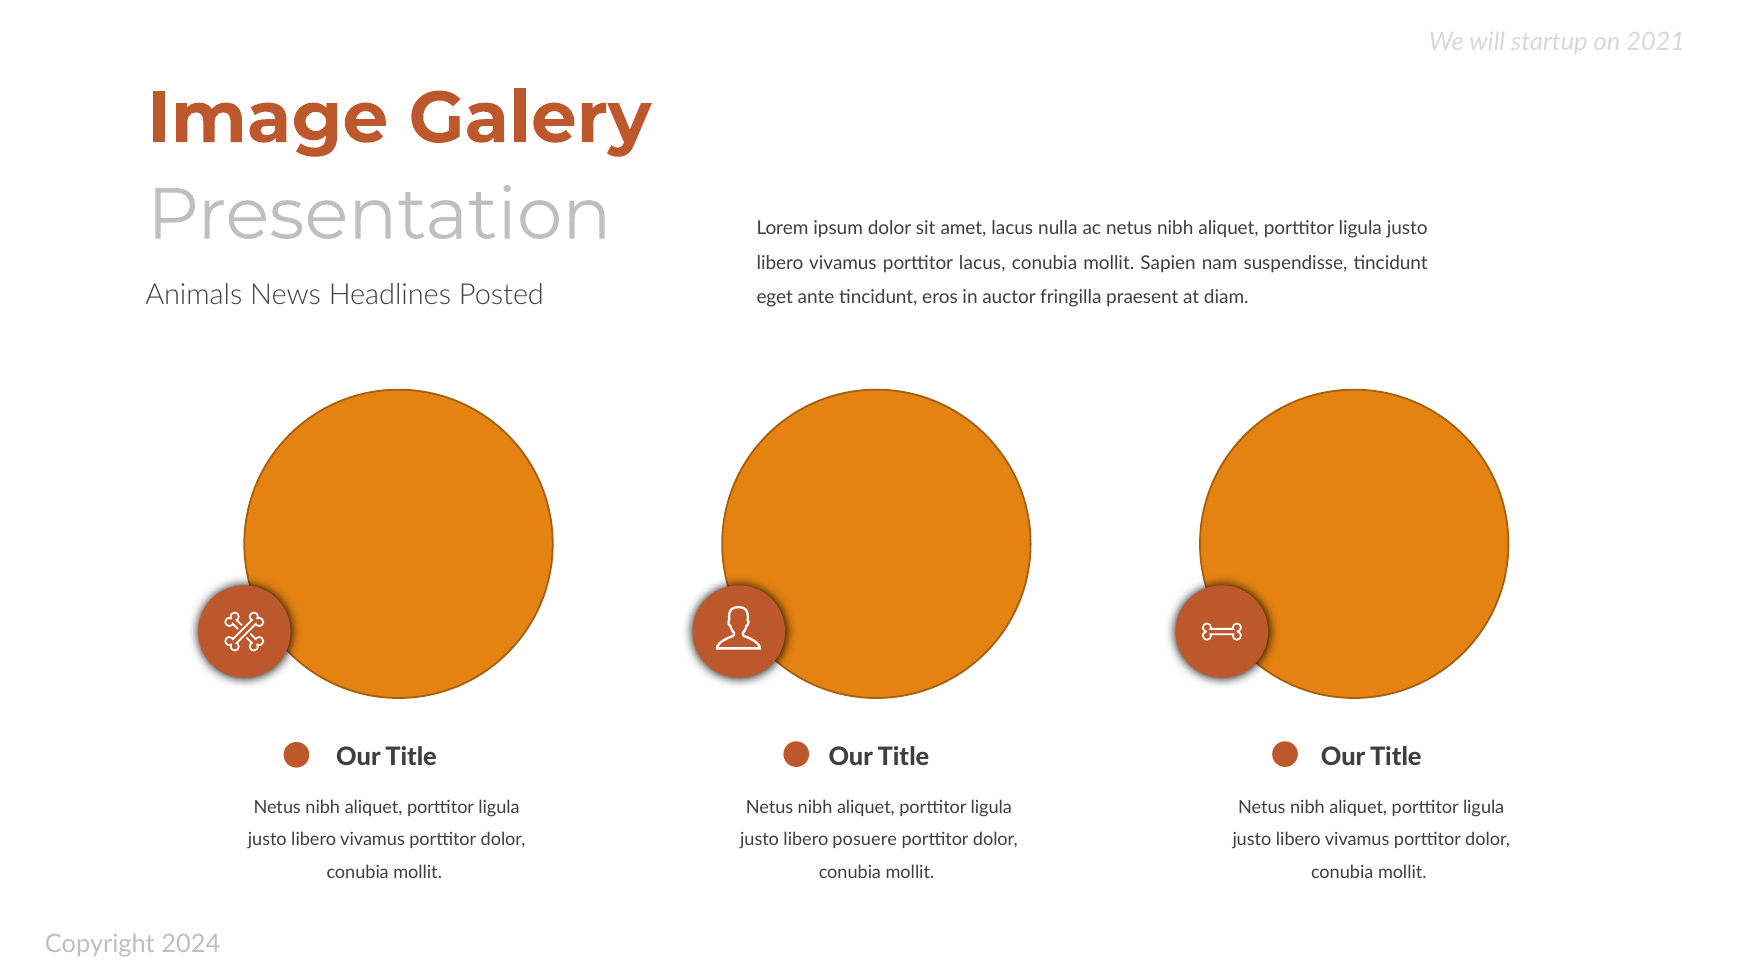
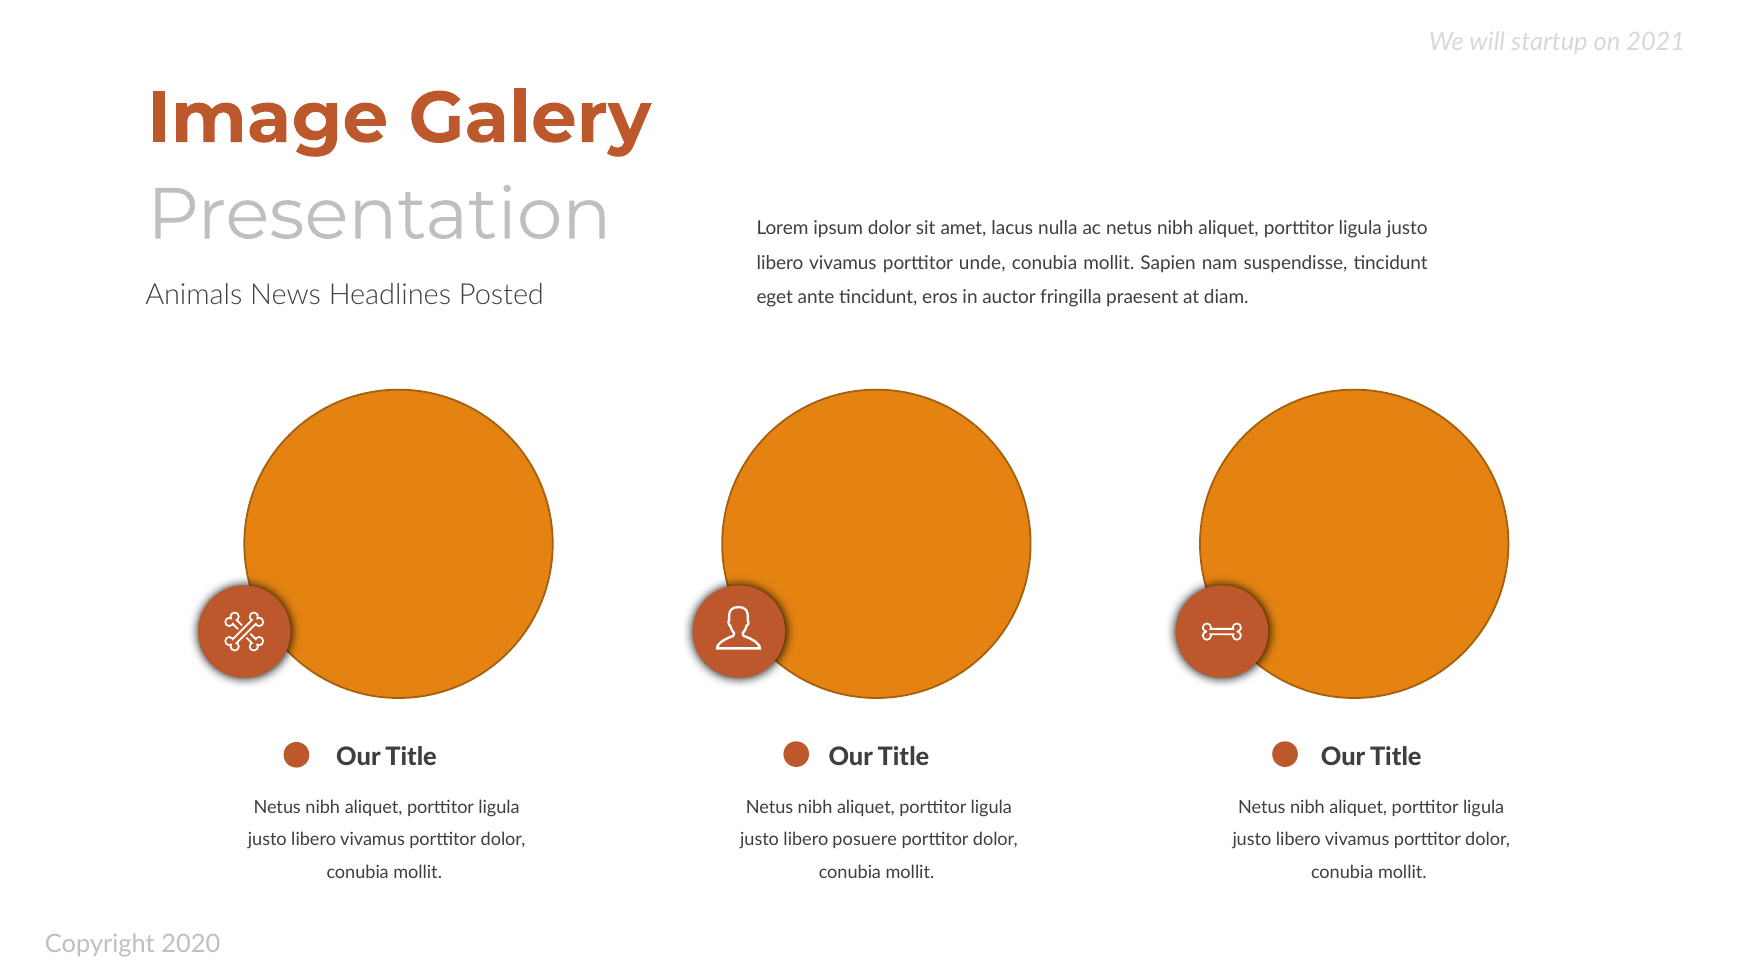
porttitor lacus: lacus -> unde (982, 263)
2024: 2024 -> 2020 (191, 945)
